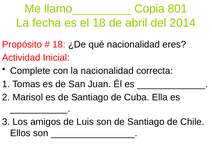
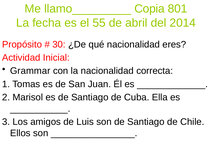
el 18: 18 -> 55 (99, 23)
18: 18 -> 30 (59, 44)
Complete: Complete -> Grammar (30, 71)
